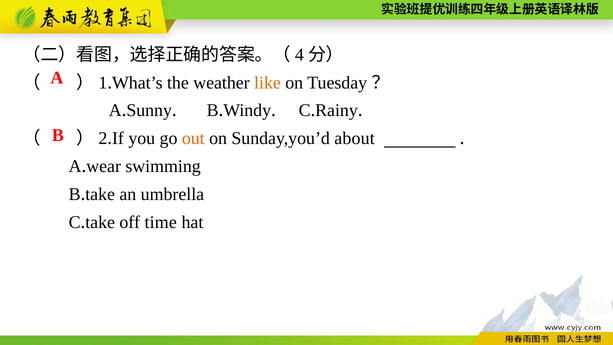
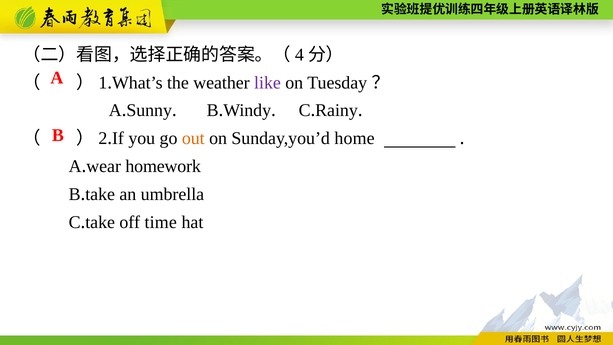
like colour: orange -> purple (267, 83)
about: about -> home (355, 138)
swimming: swimming -> homework (163, 166)
